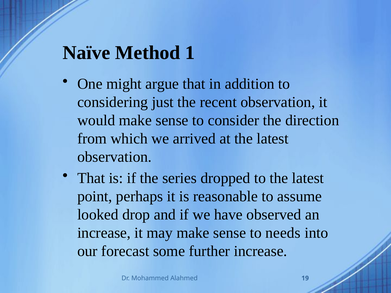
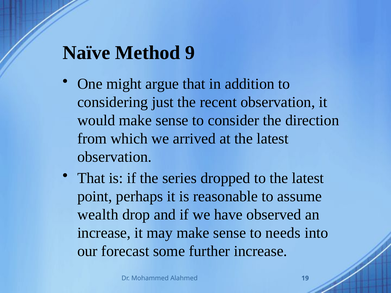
1: 1 -> 9 (190, 53)
looked: looked -> wealth (98, 215)
